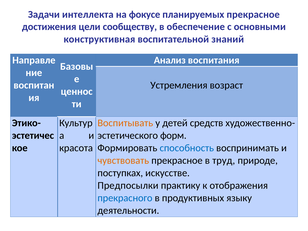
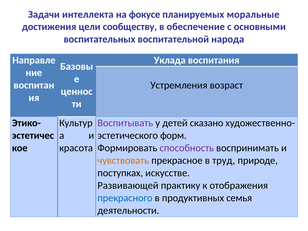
планируемых прекрасное: прекрасное -> моральные (253, 15)
конструктивная: конструктивная -> воспитательных (100, 39)
знаний: знаний -> народа (228, 39)
Анализ: Анализ -> Уклада (170, 60)
Воспитывать colour: orange -> purple (125, 123)
средств: средств -> сказано (207, 123)
способность colour: blue -> purple (187, 148)
Предпосылки: Предпосылки -> Развивающей (128, 186)
языку: языку -> семья (239, 198)
